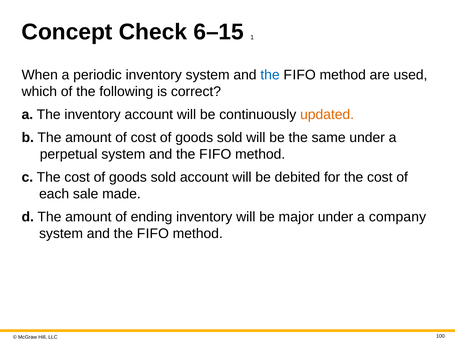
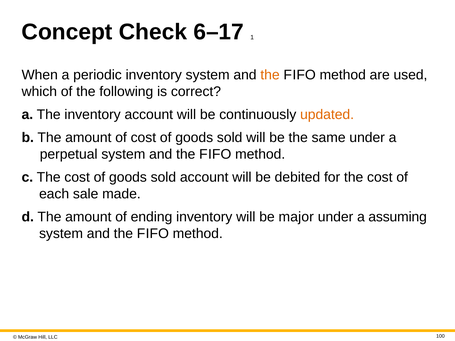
6–15: 6–15 -> 6–17 (219, 32)
the colour: blue -> orange (270, 75)
company: company -> assuming (398, 217)
